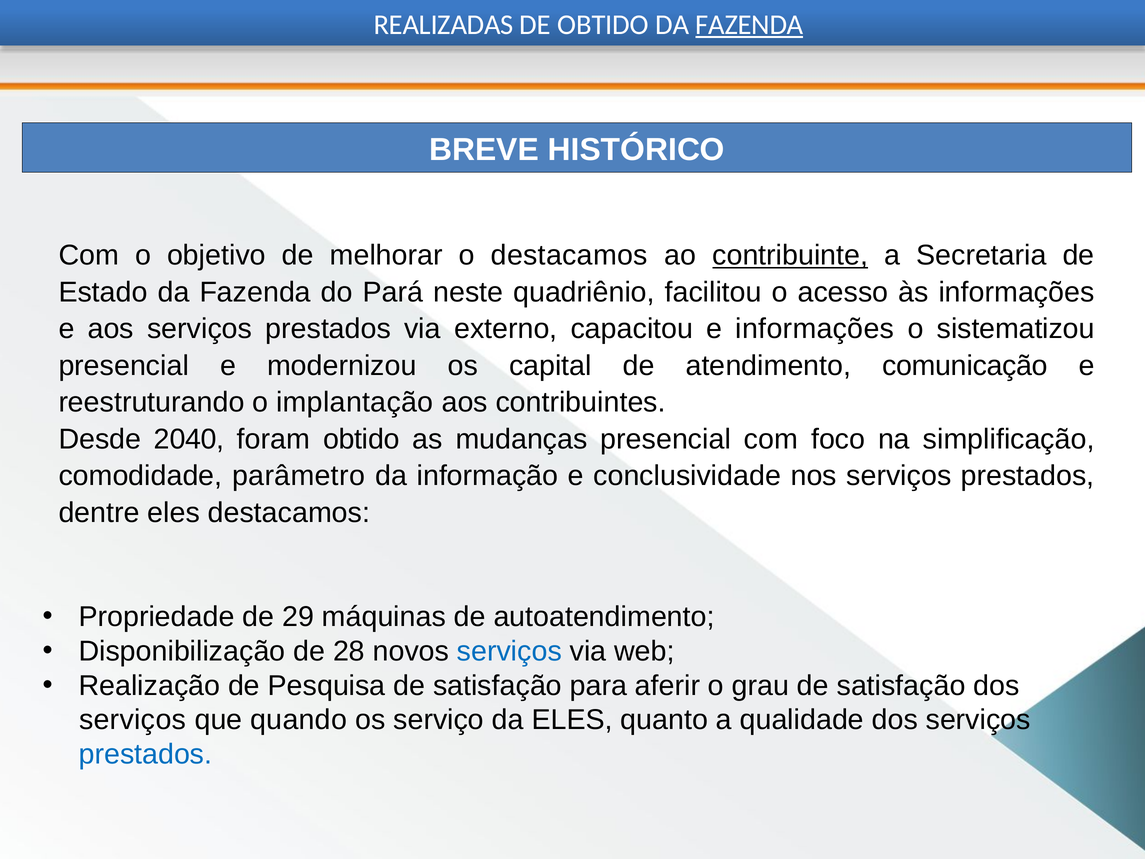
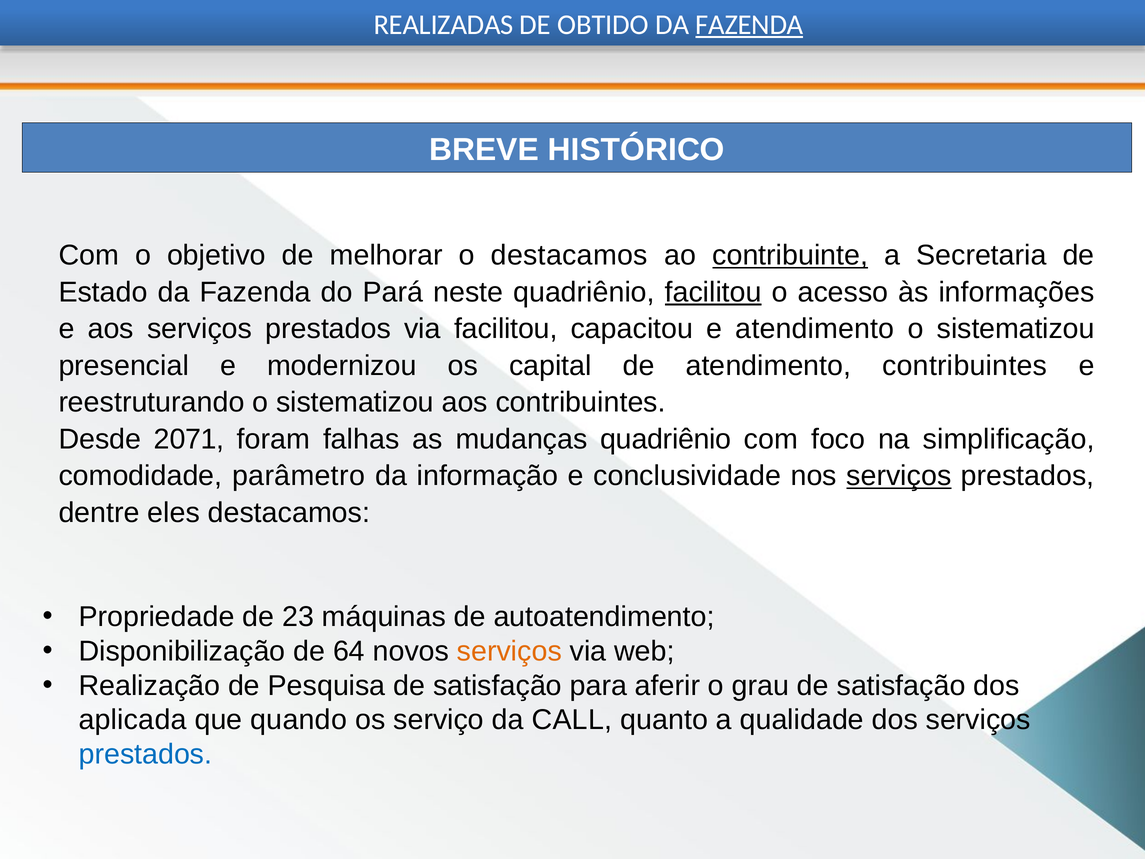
facilitou underline: none -> present (713, 292)
via externo: externo -> facilitou (506, 329)
e informações: informações -> atendimento (815, 329)
atendimento comunicação: comunicação -> contribuintes (965, 366)
reestruturando o implantação: implantação -> sistematizou (355, 402)
2040: 2040 -> 2071 (189, 439)
foram obtido: obtido -> falhas (361, 439)
mudanças presencial: presencial -> quadriênio (666, 439)
serviços underline: none -> present (899, 476)
29: 29 -> 23 (298, 617)
28: 28 -> 64 (349, 651)
serviços colour: blue -> orange (509, 651)
serviços: serviços -> aplicada (133, 720)
da ELES: ELES -> CALL (572, 720)
